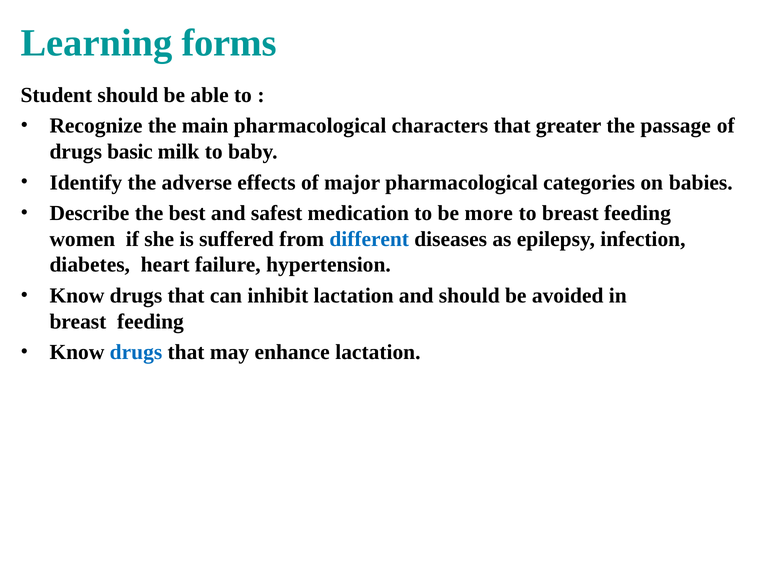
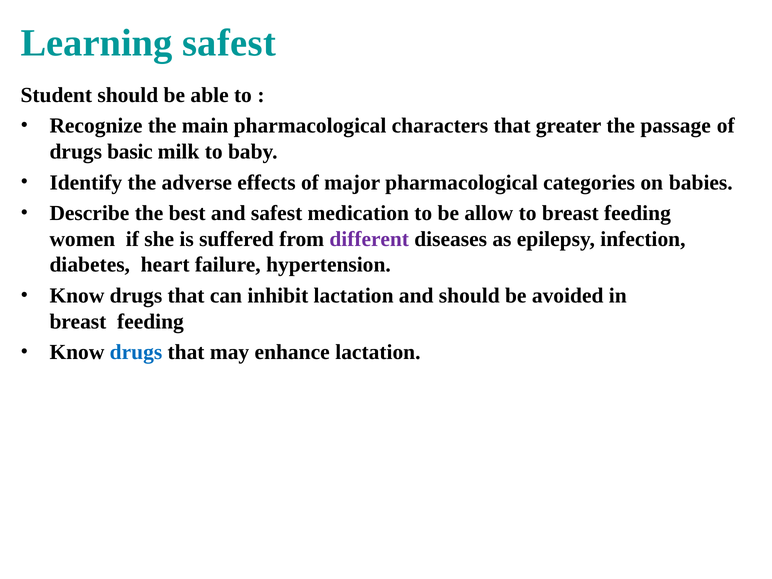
Learning forms: forms -> safest (229, 43)
more: more -> allow (489, 213)
different colour: blue -> purple (369, 239)
